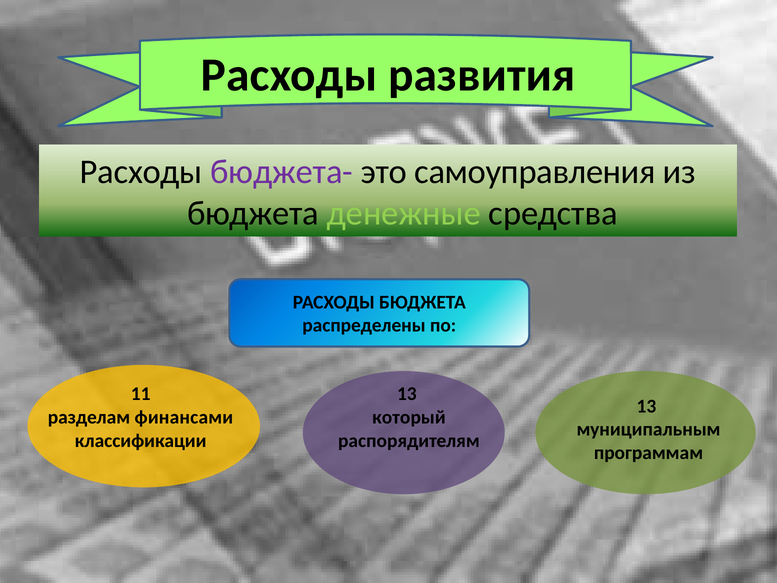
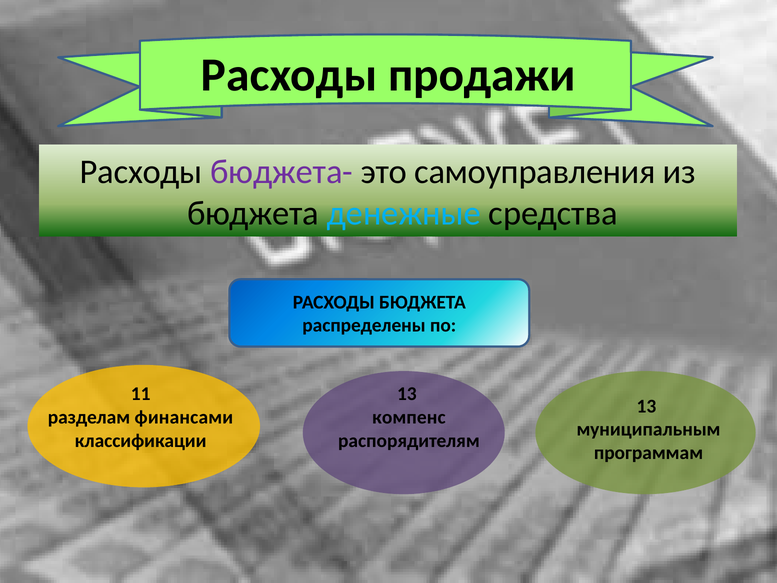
развития: развития -> продажи (482, 75)
денежные colour: light green -> light blue (404, 213)
который: который -> компенс (409, 417)
